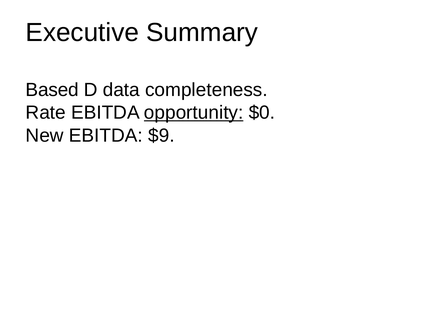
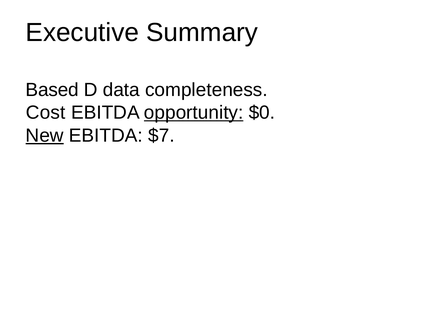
Rate: Rate -> Cost (46, 113)
New underline: none -> present (45, 135)
$9: $9 -> $7 (161, 135)
